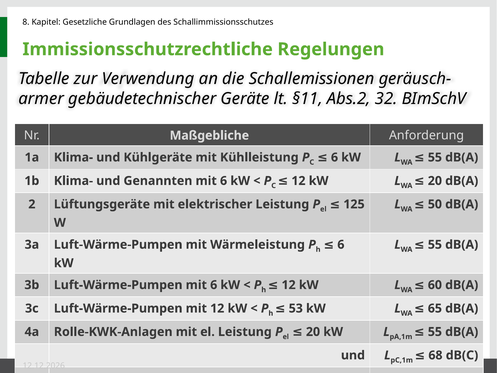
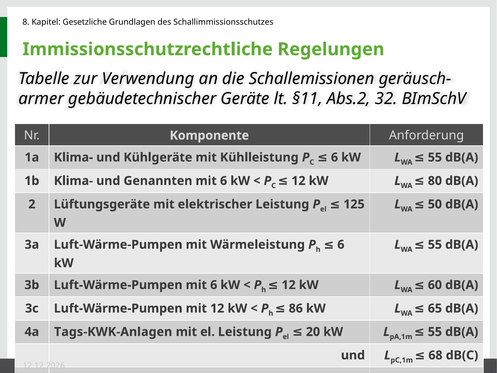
Maßgebliche: Maßgebliche -> Komponente (209, 135)
20: 20 -> 80 (435, 181)
53: 53 -> 86 (296, 308)
Rolle-KWK-Anlagen: Rolle-KWK-Anlagen -> Tags-KWK-Anlagen (113, 332)
